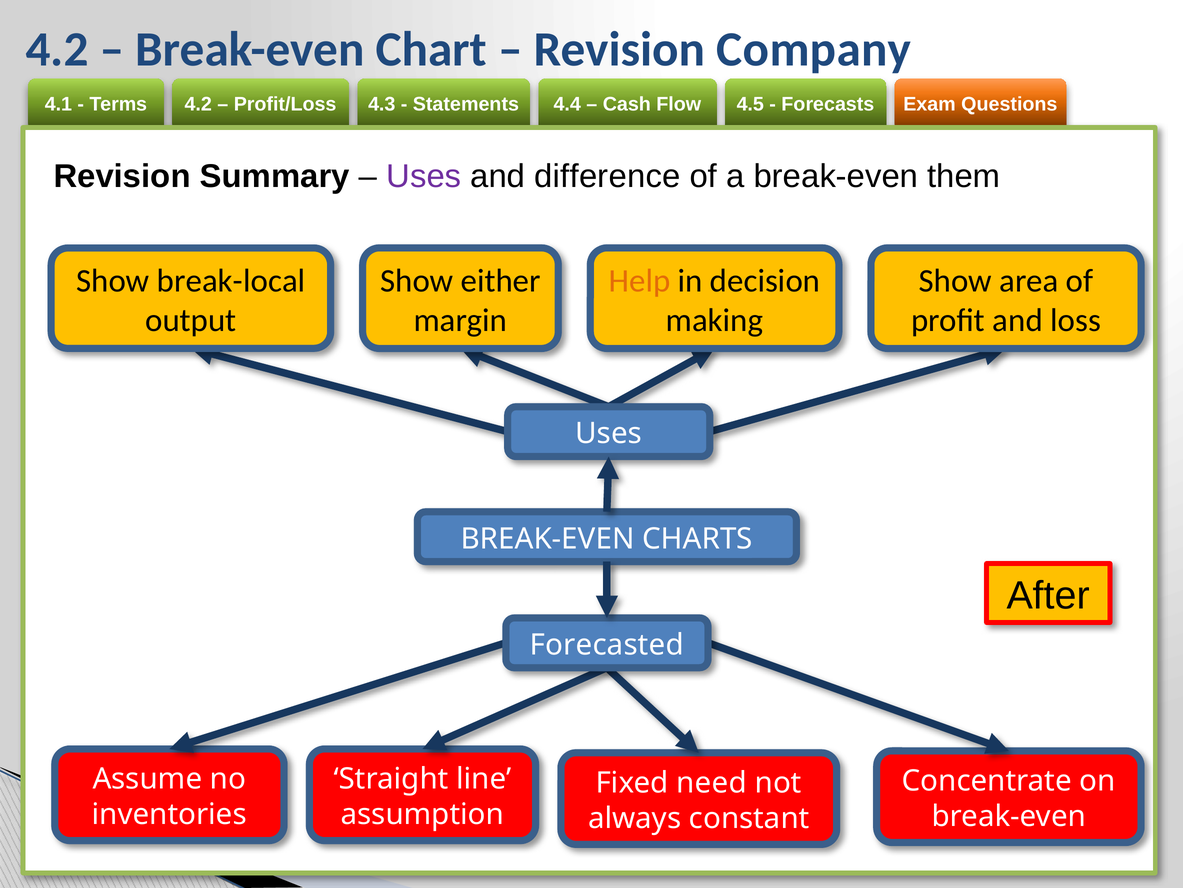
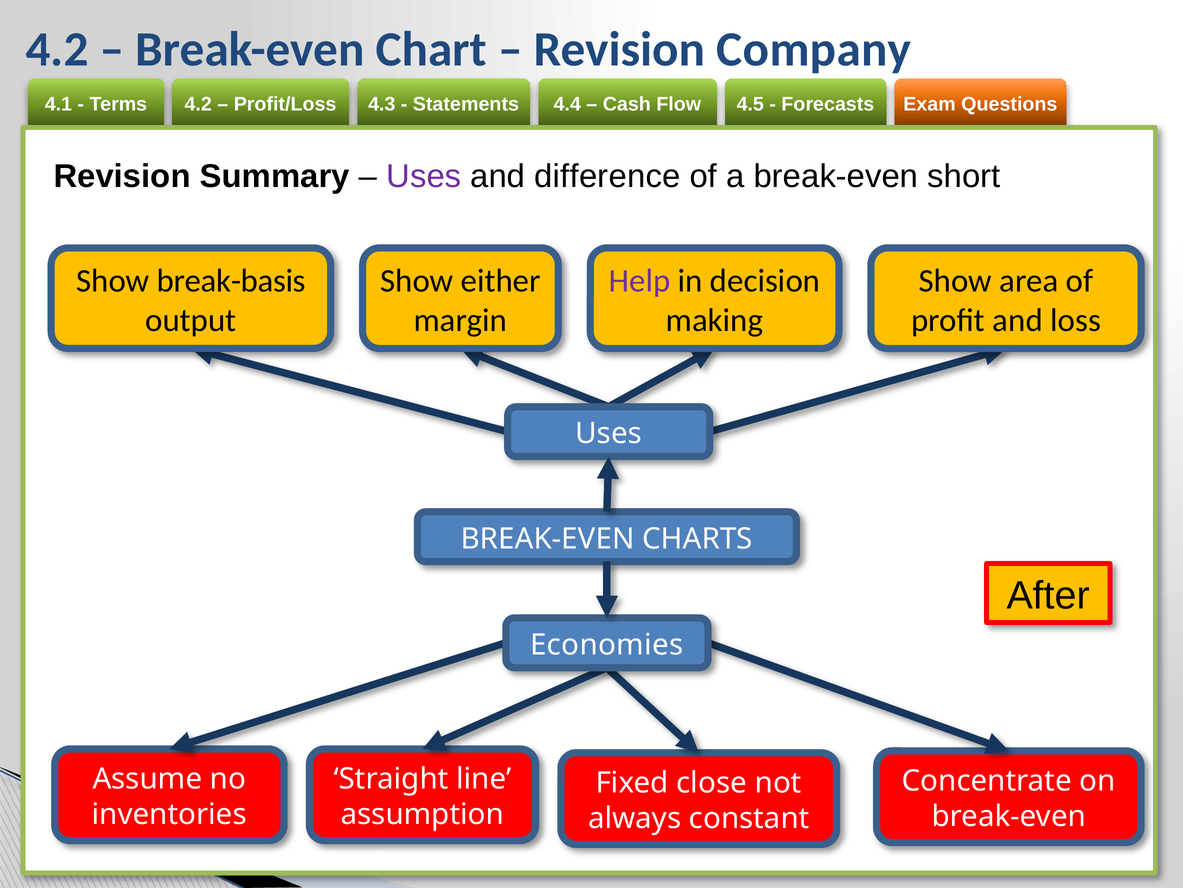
them: them -> short (964, 176)
break-local: break-local -> break-basis (231, 280)
Help colour: orange -> purple (639, 280)
Forecasted: Forecasted -> Economies (607, 644)
need: need -> close (712, 782)
